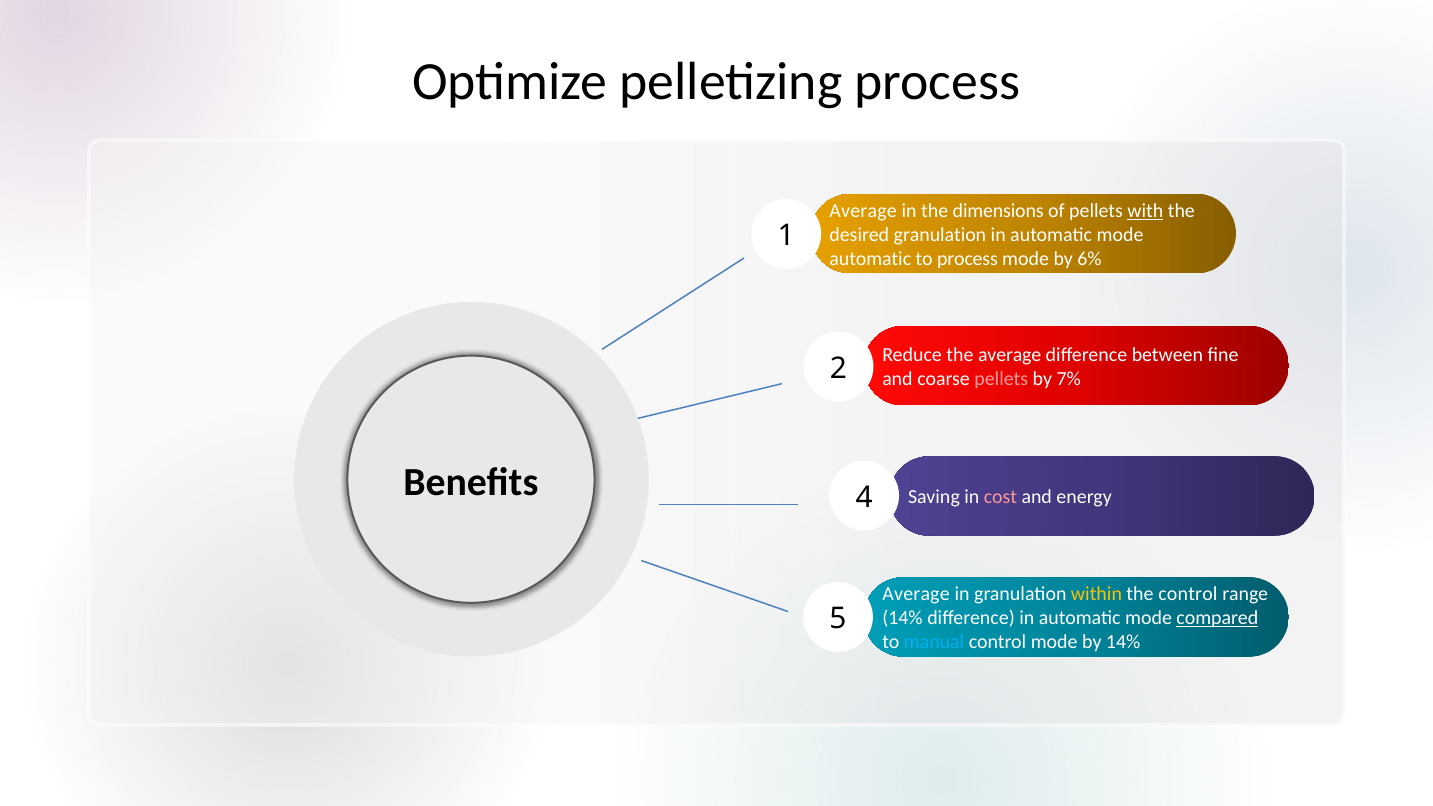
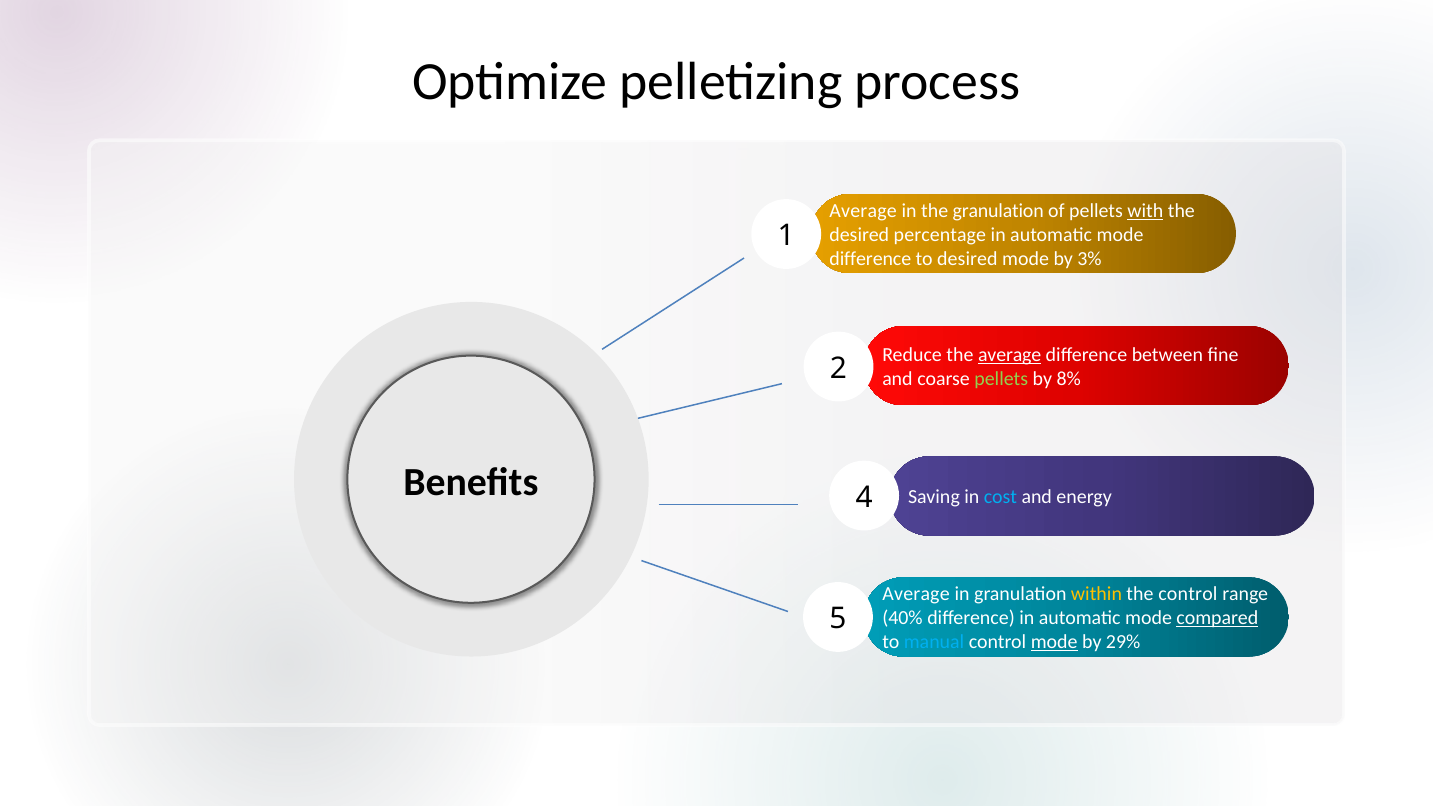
the dimensions: dimensions -> granulation (998, 211)
desired granulation: granulation -> percentage (940, 235)
automatic: automatic -> difference (870, 259)
to process: process -> desired (967, 259)
6%: 6% -> 3% (1090, 259)
average underline: none -> present (1010, 355)
pellets colour: pink -> light green (1001, 379)
7%: 7% -> 8% (1069, 379)
cost colour: pink -> light blue (1000, 497)
14%: 14% -> 40% (902, 618)
mode underline: none -> present (1054, 642)
by 14%: 14% -> 29% (1123, 642)
